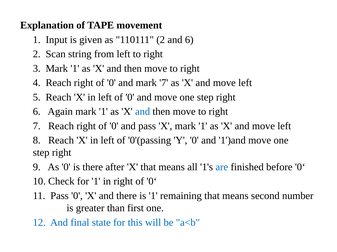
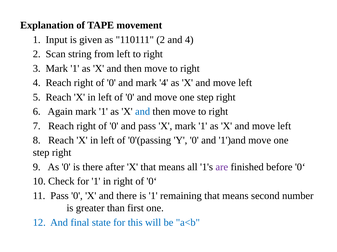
and 6: 6 -> 4 (189, 40)
mark 7: 7 -> 4 (164, 83)
are colour: blue -> purple (222, 167)
